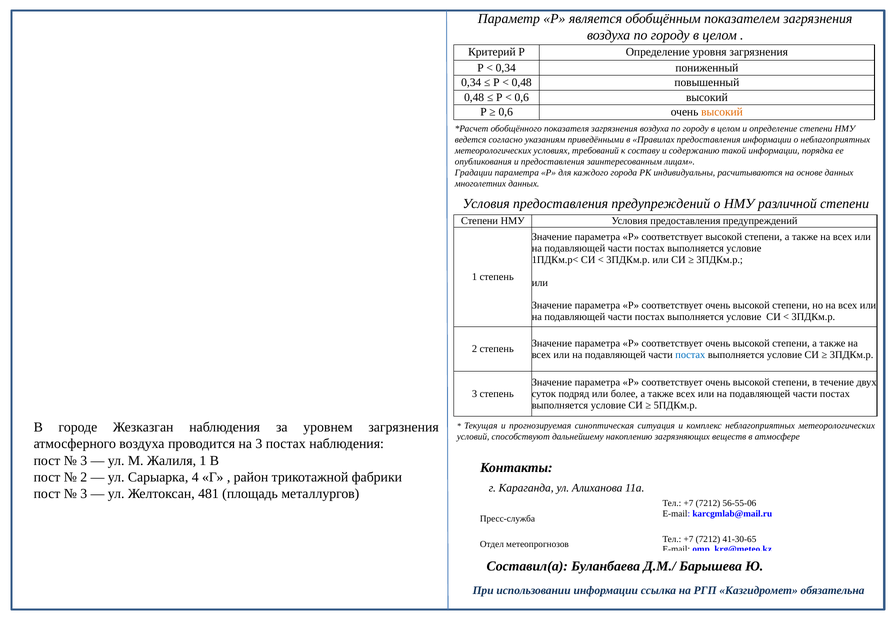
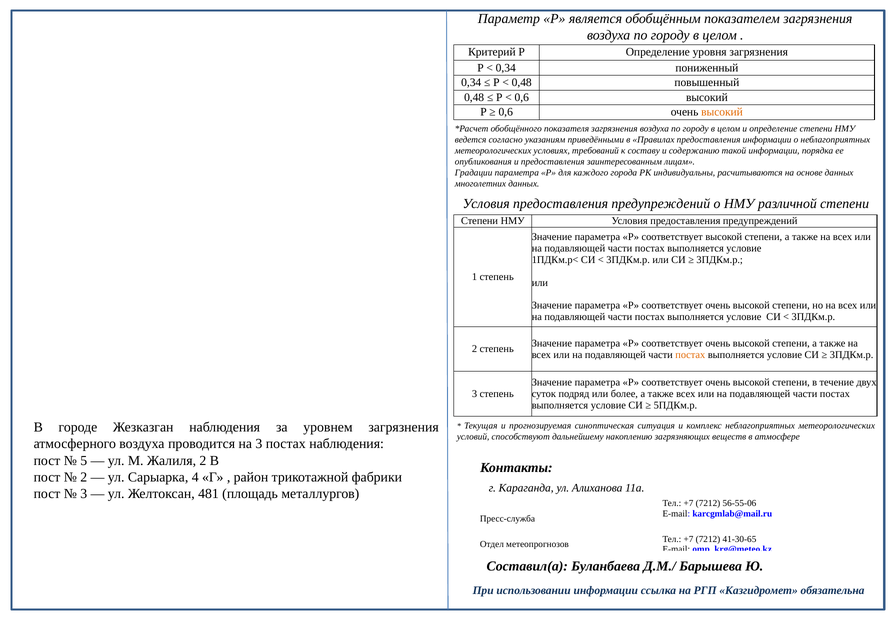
постах colour: blue -> orange (690, 355)
3: 3 -> 5 (84, 461)
Жалиля 1: 1 -> 2 (203, 461)
